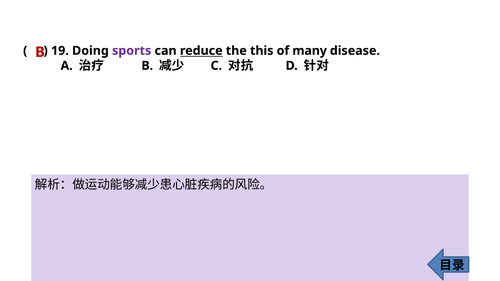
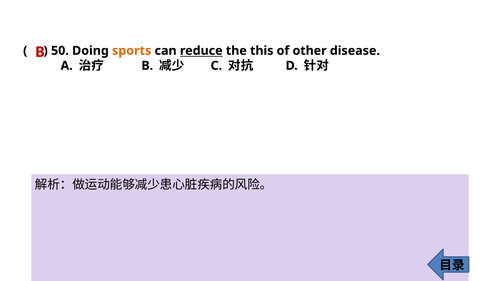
19: 19 -> 50 (60, 51)
sports colour: purple -> orange (132, 51)
many: many -> other (310, 51)
